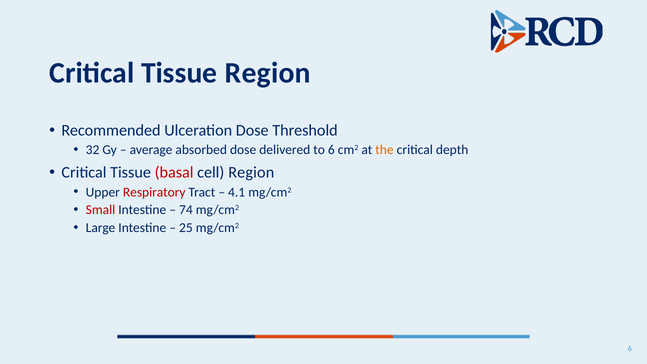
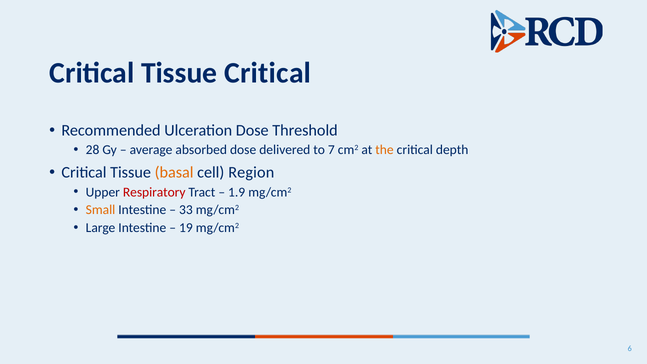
Tissue Region: Region -> Critical (268, 73)
32: 32 -> 28 (93, 150)
to 6: 6 -> 7 (331, 150)
basal colour: red -> orange (174, 173)
4.1: 4.1 -> 1.9 (237, 192)
Small colour: red -> orange (101, 210)
74: 74 -> 33 (186, 210)
25: 25 -> 19 (186, 228)
